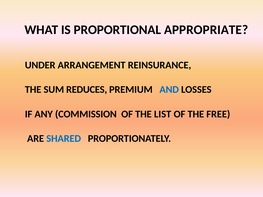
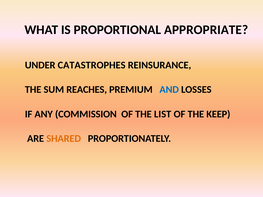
ARRANGEMENT: ARRANGEMENT -> CATASTROPHES (92, 65)
REDUCES: REDUCES -> REACHES (87, 90)
FREE: FREE -> KEEP (218, 114)
SHARED colour: blue -> orange (64, 139)
